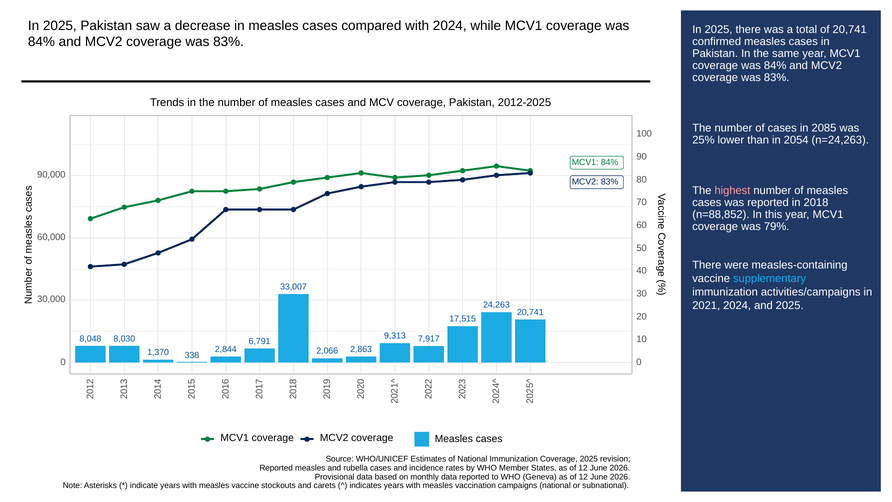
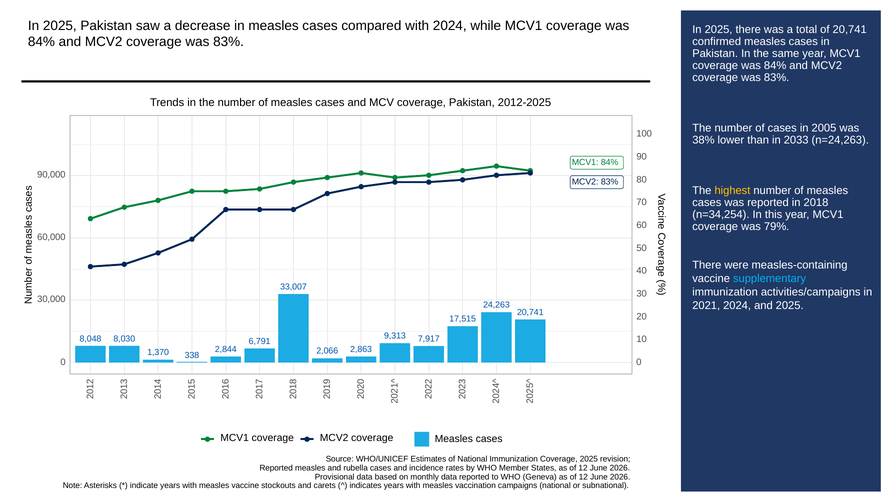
2085: 2085 -> 2005 (824, 128)
25%: 25% -> 38% (703, 140)
2054: 2054 -> 2033 (796, 140)
highest colour: pink -> yellow (732, 190)
n=88,852: n=88,852 -> n=34,254 (721, 214)
